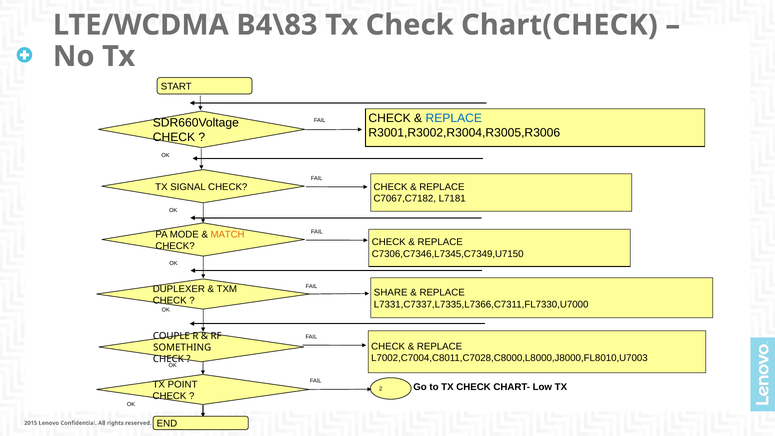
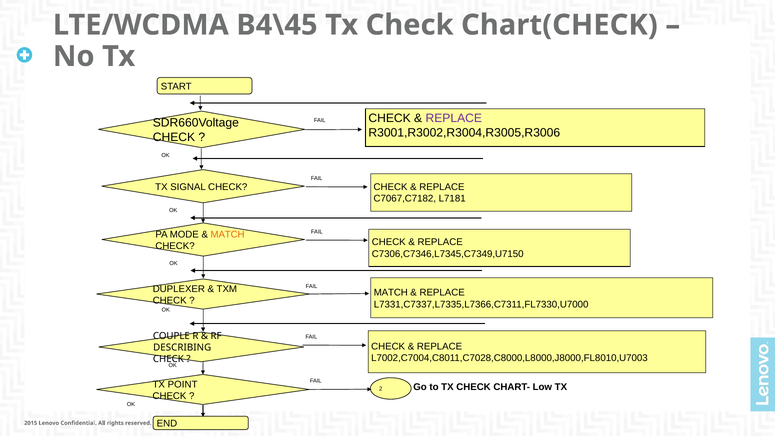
B4\83: B4\83 -> B4\45 (277, 25)
REPLACE colour: blue -> purple (454, 118)
SHARE: SHARE -> MATCH (391, 293)
SOMETHING: SOMETHING -> DESCRIBING (182, 348)
